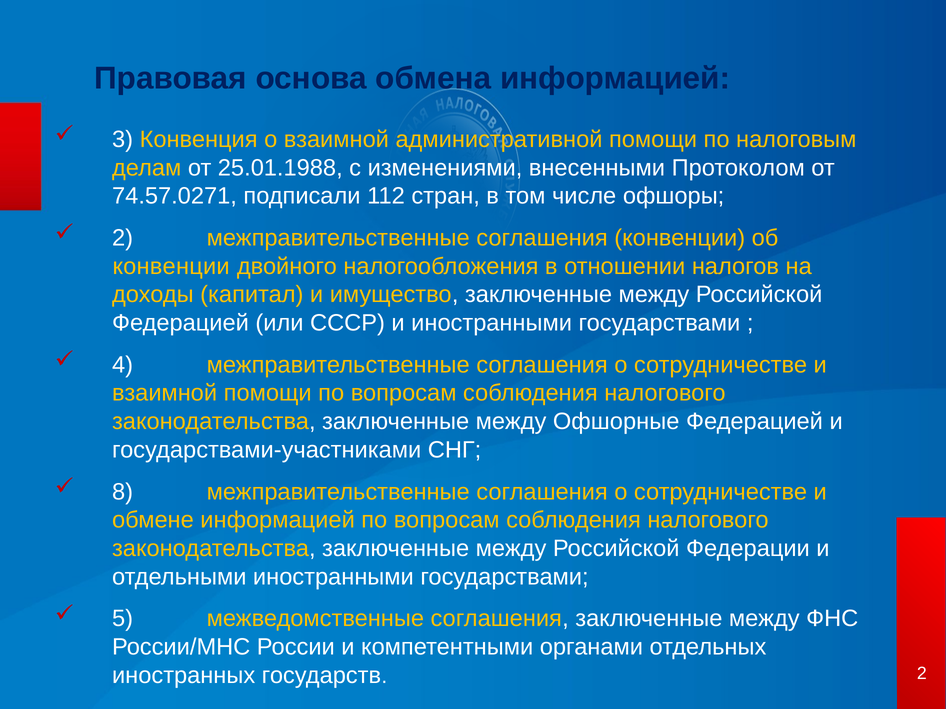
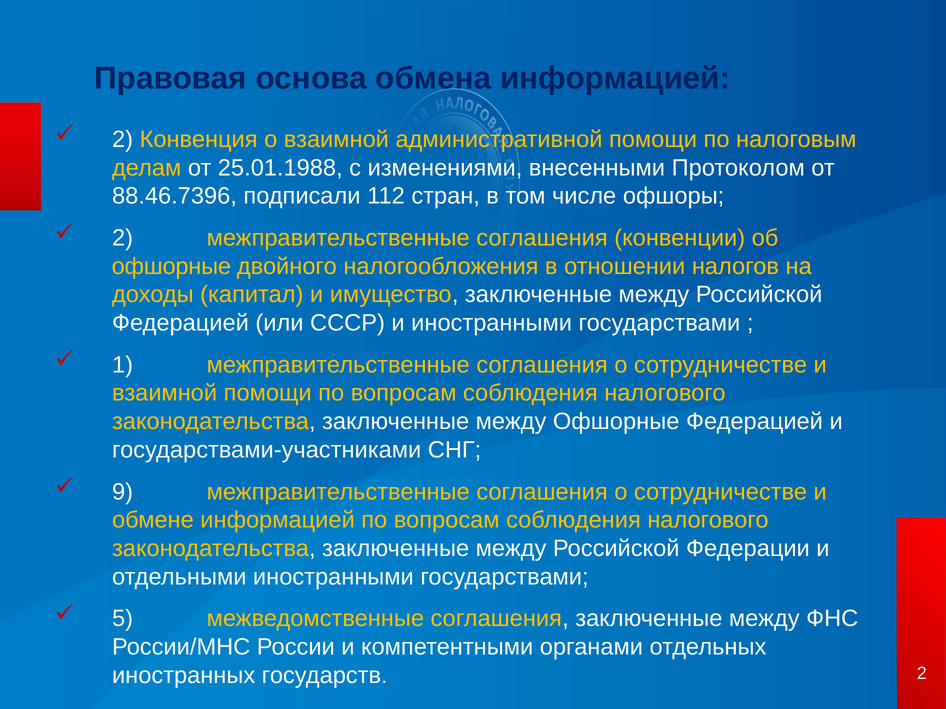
3: 3 -> 2 (123, 139)
74.57.0271: 74.57.0271 -> 88.46.7396 (174, 196)
конвенции: конвенции -> офшорные (171, 266)
4: 4 -> 1 (123, 365)
8: 8 -> 9 (123, 492)
